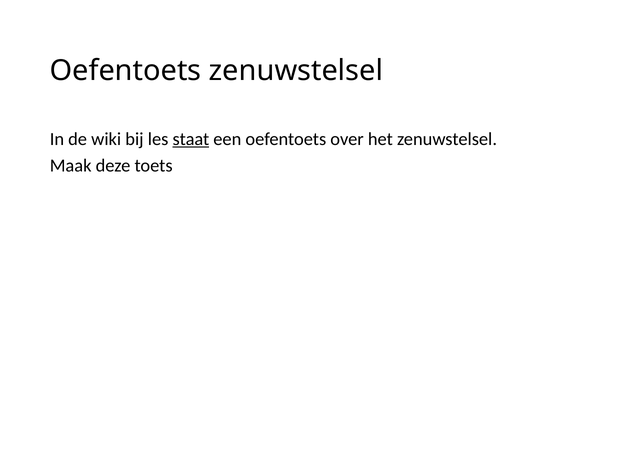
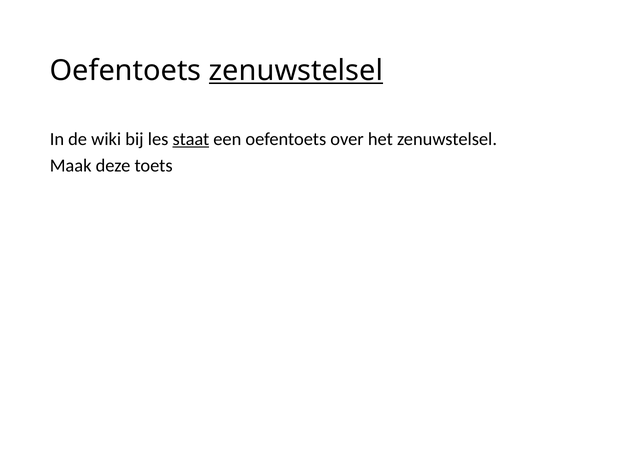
zenuwstelsel underline: none -> present (296, 71)
